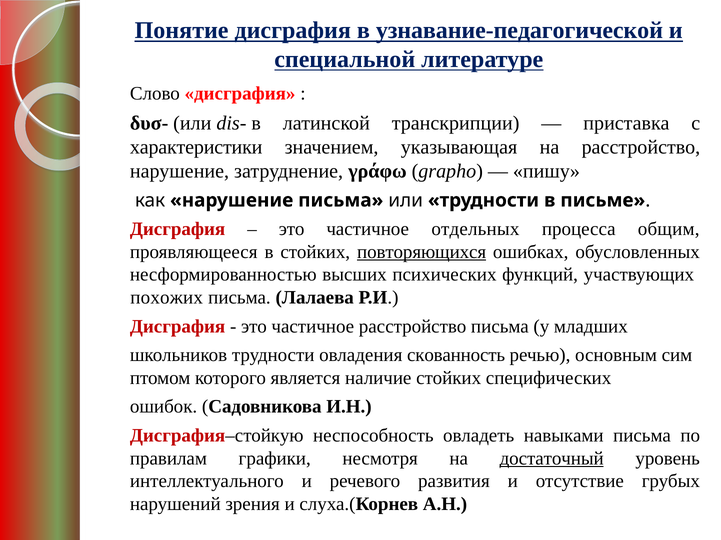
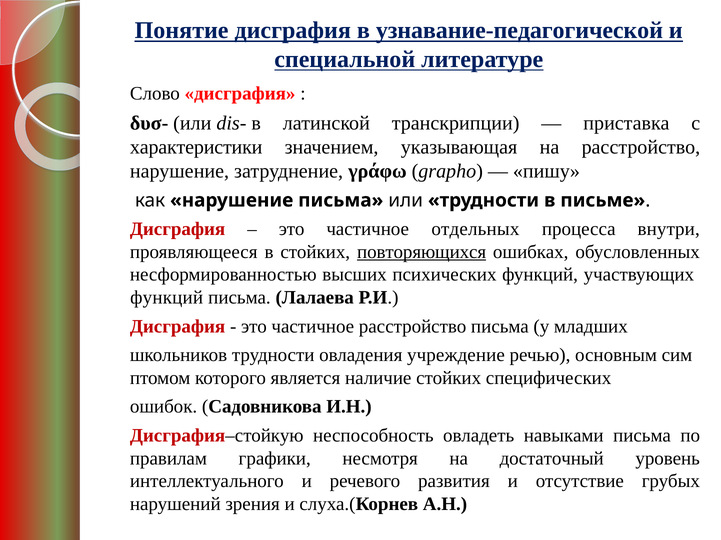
общим: общим -> внутри (669, 229)
похожих: похожих -> функций (167, 298)
скованность: скованность -> учреждение (456, 356)
достаточный underline: present -> none (552, 459)
